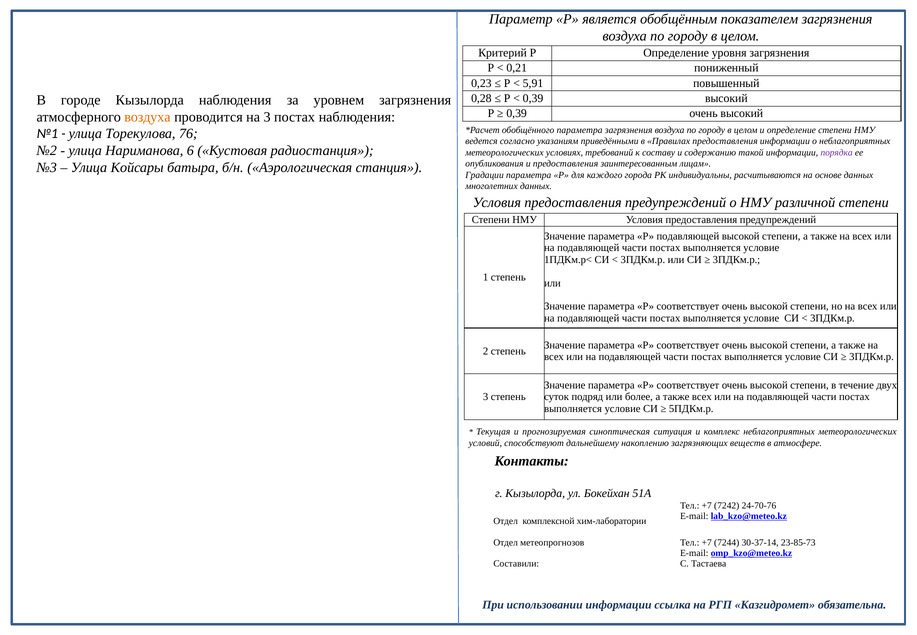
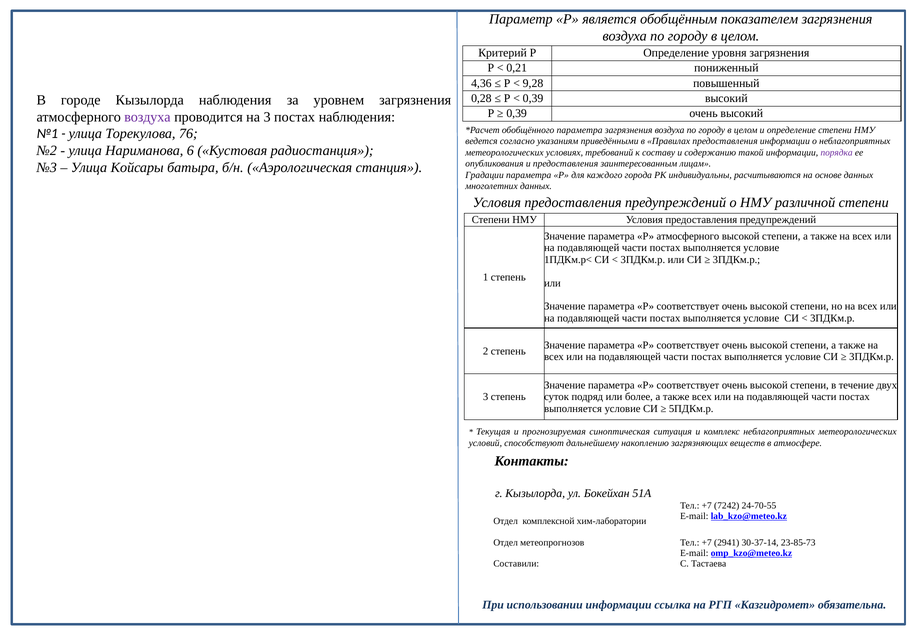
0,23: 0,23 -> 4,36 (481, 83)
5,91: 5,91 -> 9,28 (533, 83)
воздуха colour: orange -> purple (147, 117)
Р подавляющей: подавляющей -> атмосферного (688, 236)
24-70-76: 24-70-76 -> 24-70-55 (759, 505)
7244: 7244 -> 2941 (727, 542)
